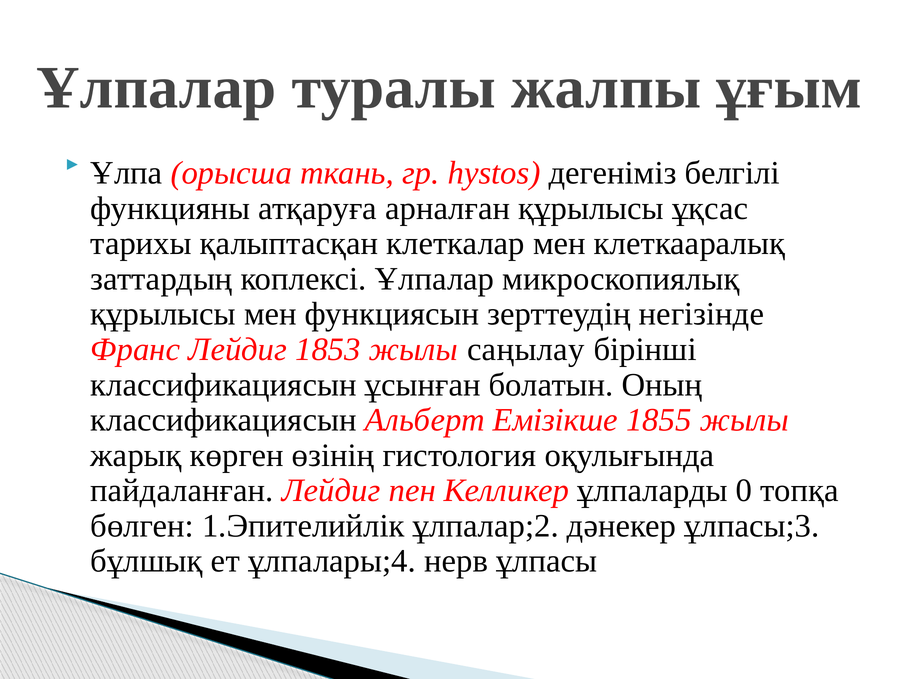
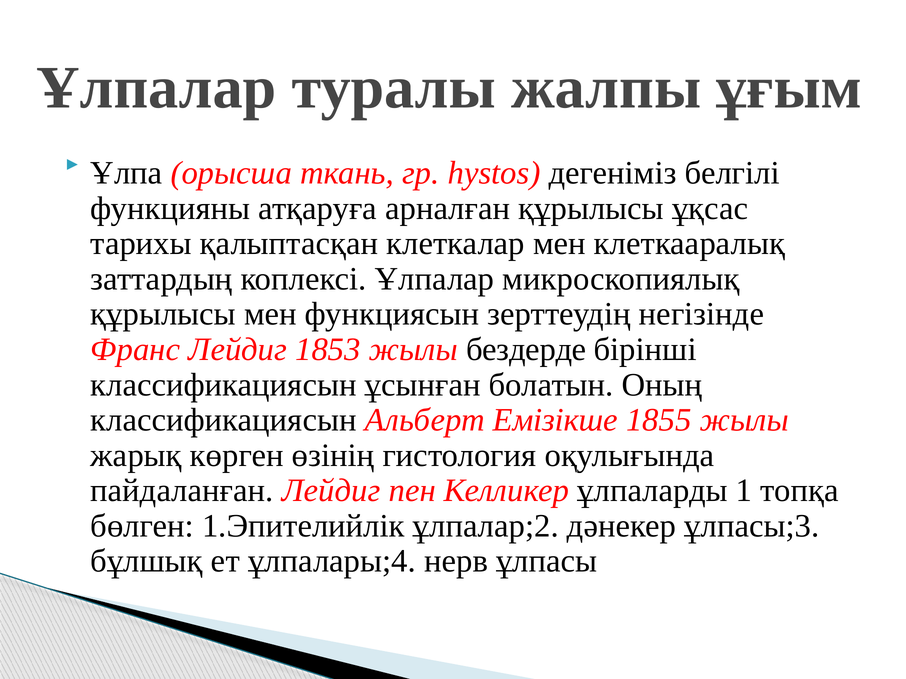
саңылау: саңылау -> бездерде (526, 350)
0: 0 -> 1 (744, 491)
